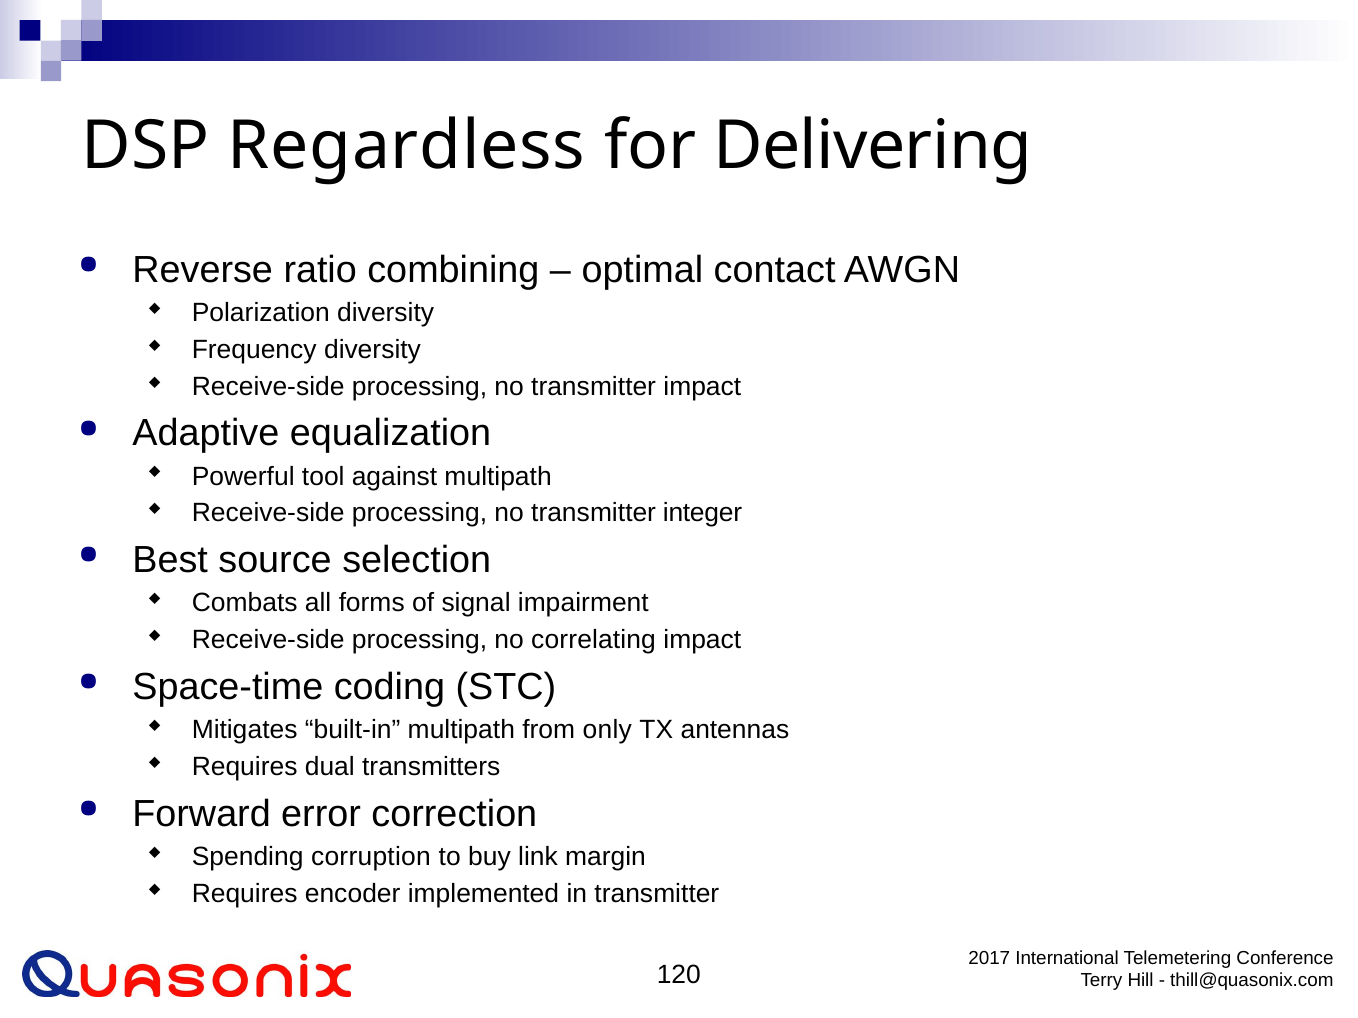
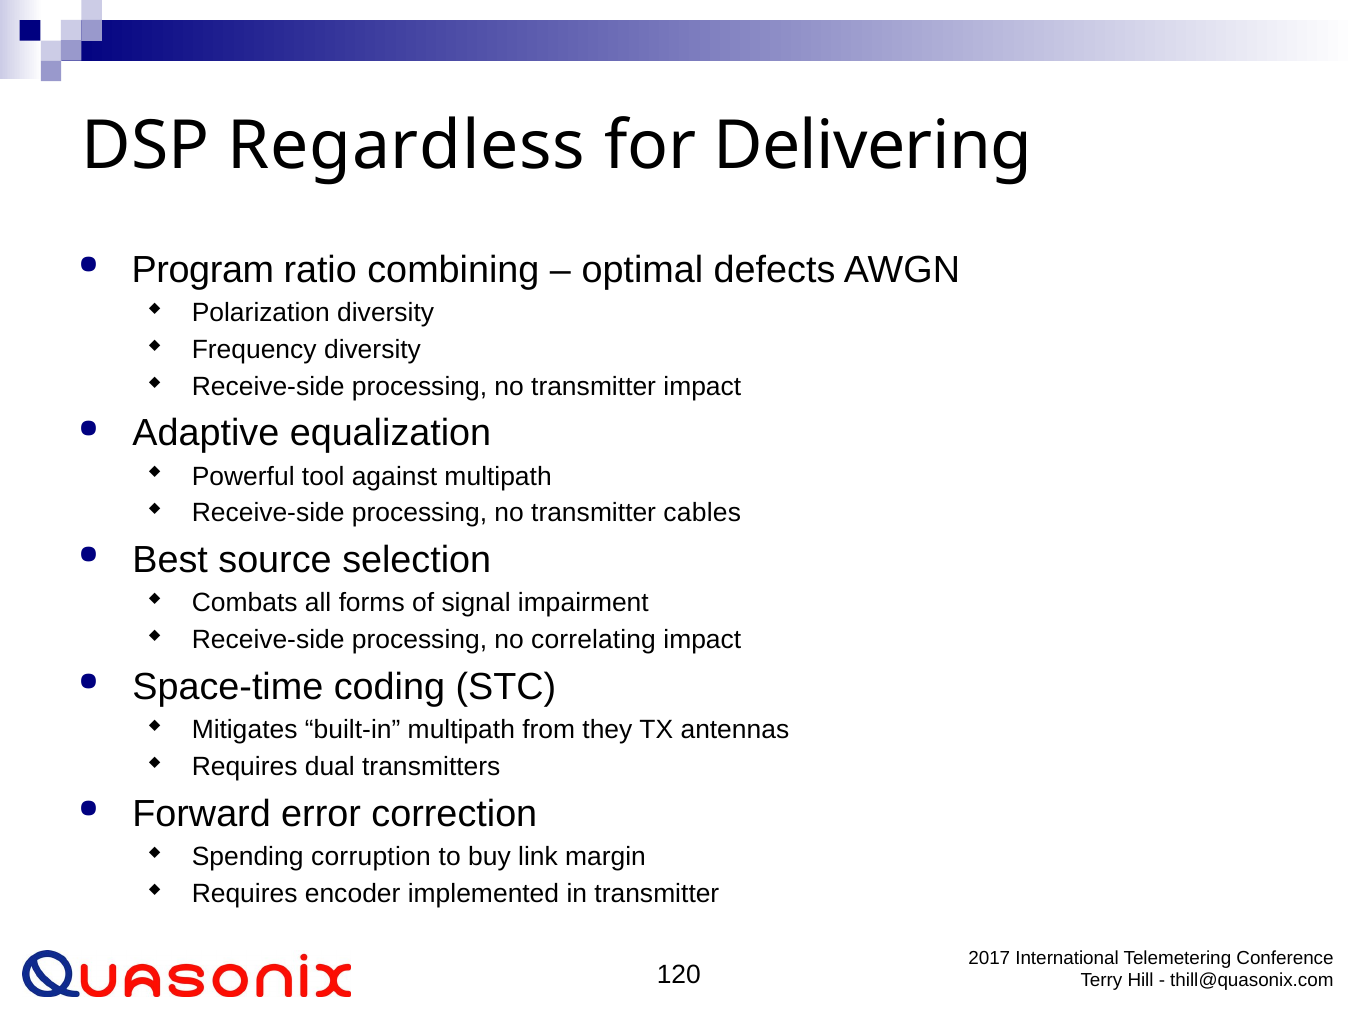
Reverse: Reverse -> Program (203, 270)
contact: contact -> defects (775, 270)
integer: integer -> cables (702, 514)
only: only -> they (607, 730)
